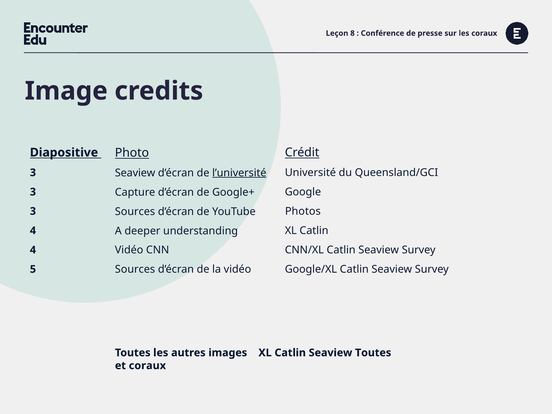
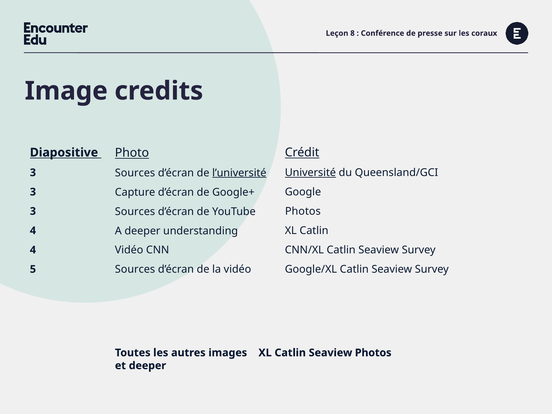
Université underline: none -> present (310, 173)
Seaview: Seaview -> Sources (135, 173)
Seaview Toutes: Toutes -> Photos (373, 353)
et coraux: coraux -> deeper (147, 366)
